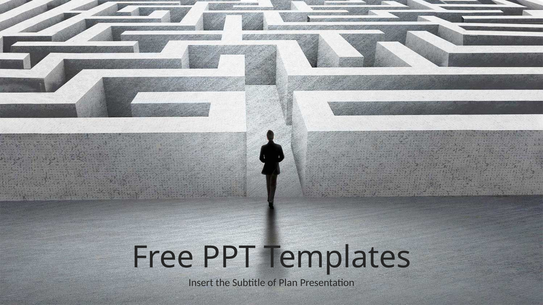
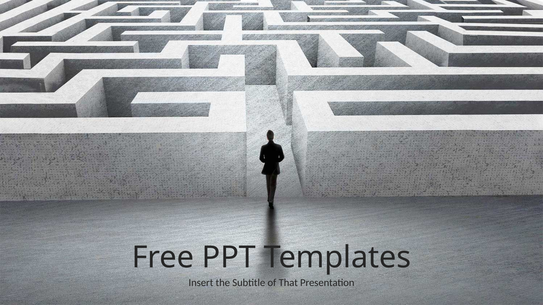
Plan: Plan -> That (288, 283)
